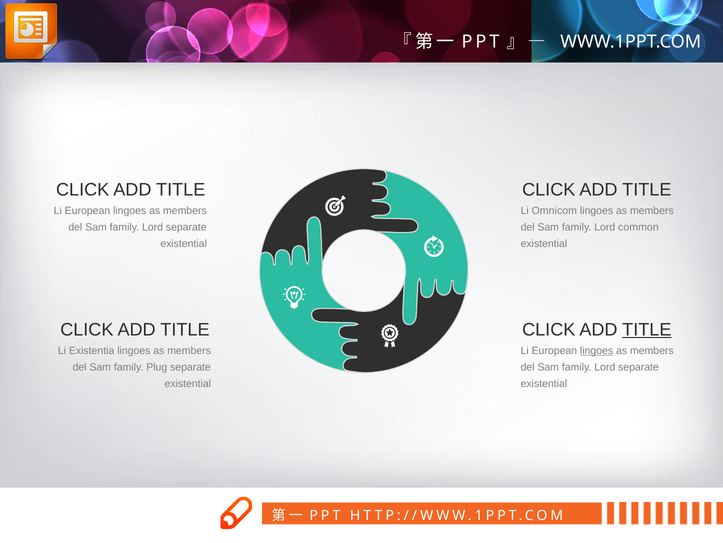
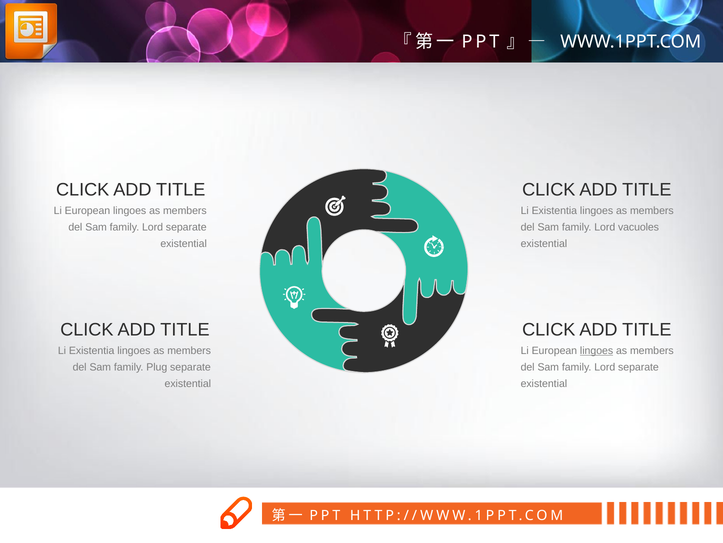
Omnicom: Omnicom -> Existentia (554, 210)
common: common -> vacuoles (639, 227)
TITLE underline: present -> none (647, 329)
